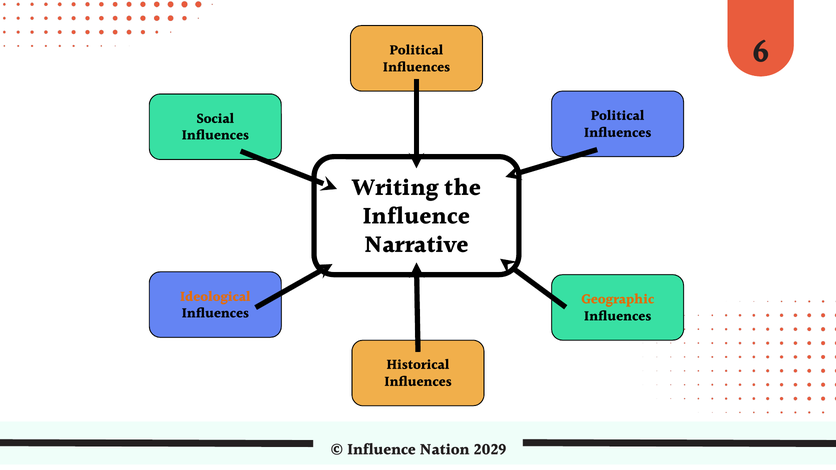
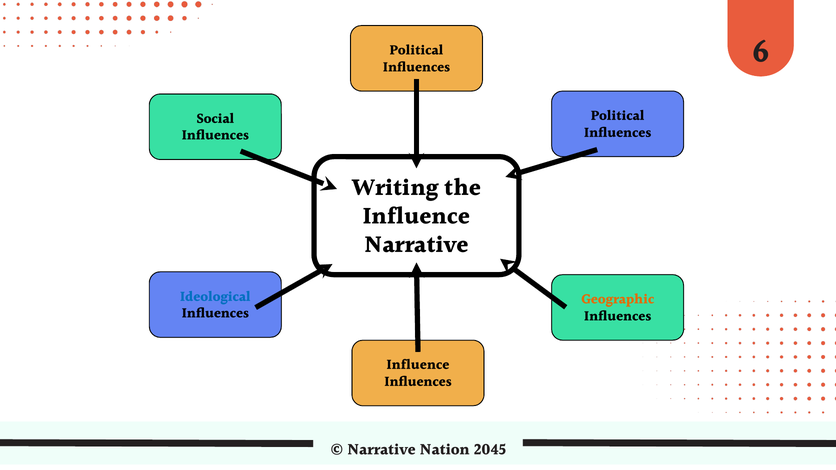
Ideological colour: orange -> blue (215, 297)
Historical: Historical -> Influence (418, 366)
Influence: Influence -> Narrative (381, 450)
2029: 2029 -> 2045 (490, 450)
